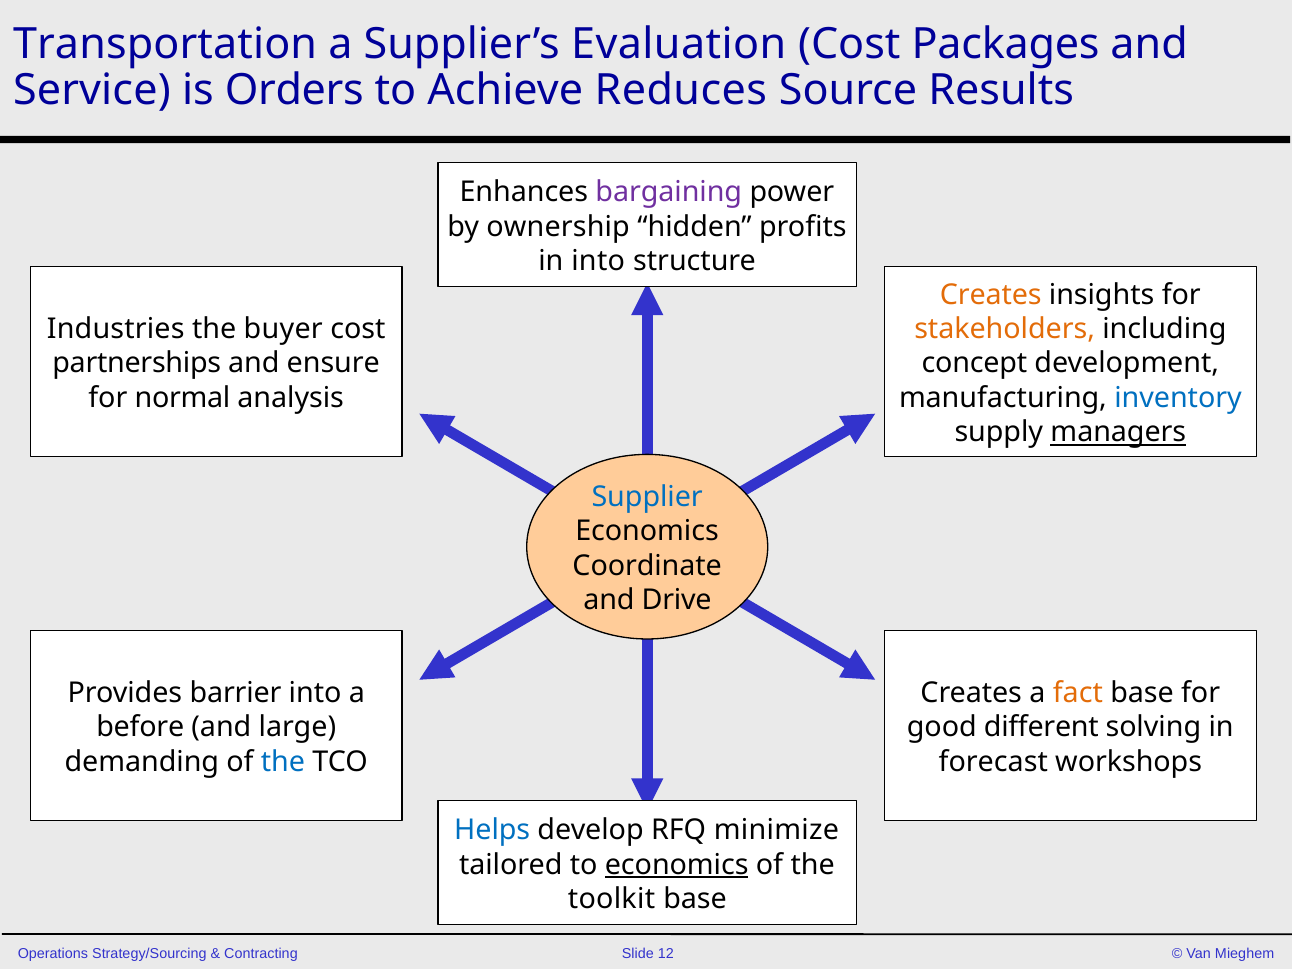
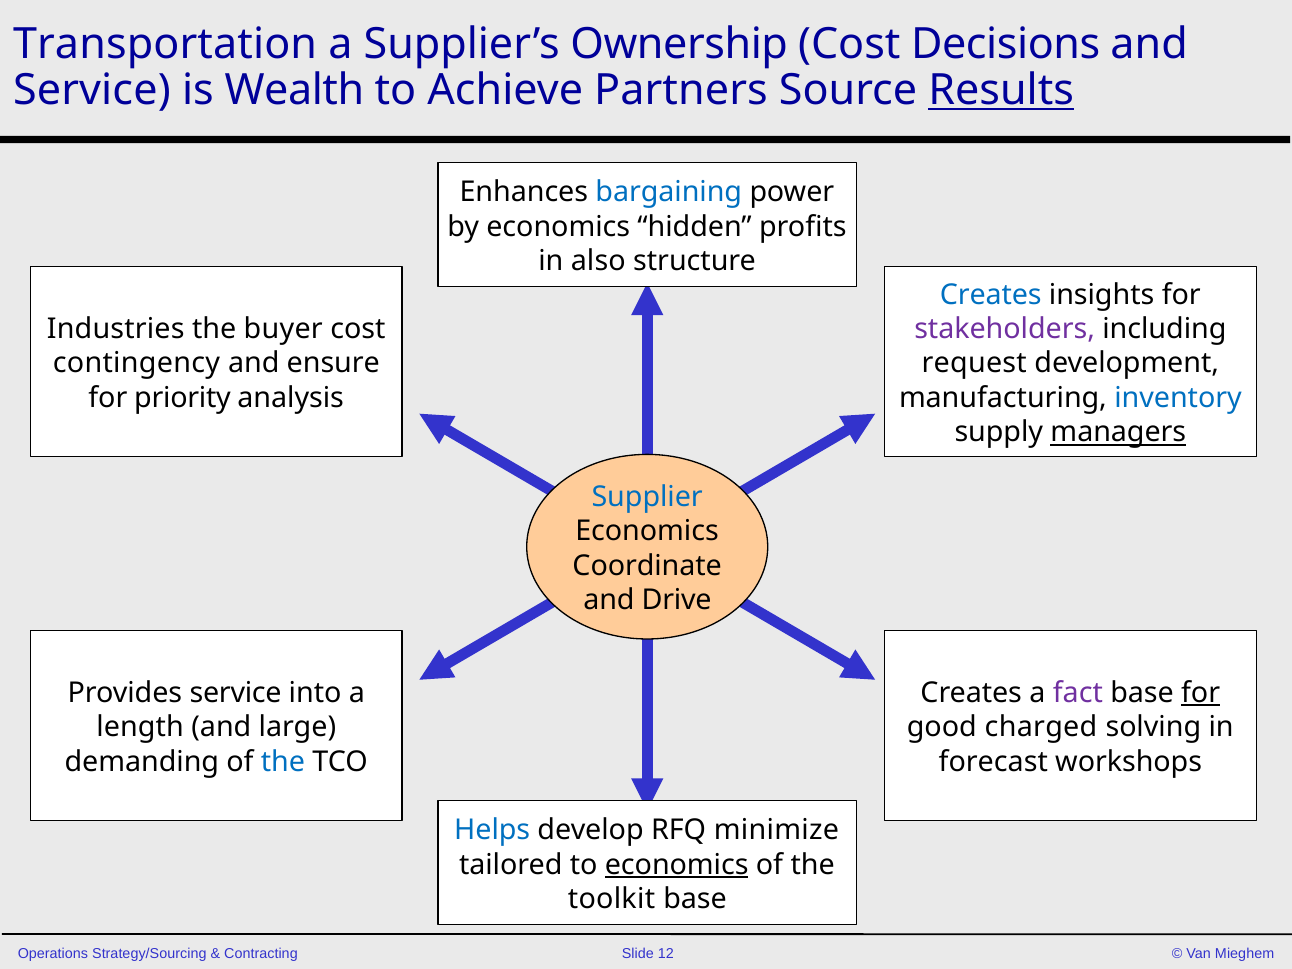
Evaluation: Evaluation -> Ownership (679, 44)
Packages: Packages -> Decisions (1006, 44)
Orders: Orders -> Wealth (294, 90)
Reduces: Reduces -> Partners (681, 90)
Results underline: none -> present (1001, 90)
bargaining colour: purple -> blue (669, 192)
by ownership: ownership -> economics (558, 227)
in into: into -> also (598, 261)
Creates colour: orange -> blue (991, 295)
stakeholders colour: orange -> purple (1005, 329)
partnerships: partnerships -> contingency (136, 363)
concept: concept -> request (974, 363)
normal: normal -> priority (182, 398)
Provides barrier: barrier -> service (236, 693)
fact colour: orange -> purple (1078, 693)
for underline: none -> present (1201, 693)
before: before -> length (140, 727)
different: different -> charged (1041, 727)
